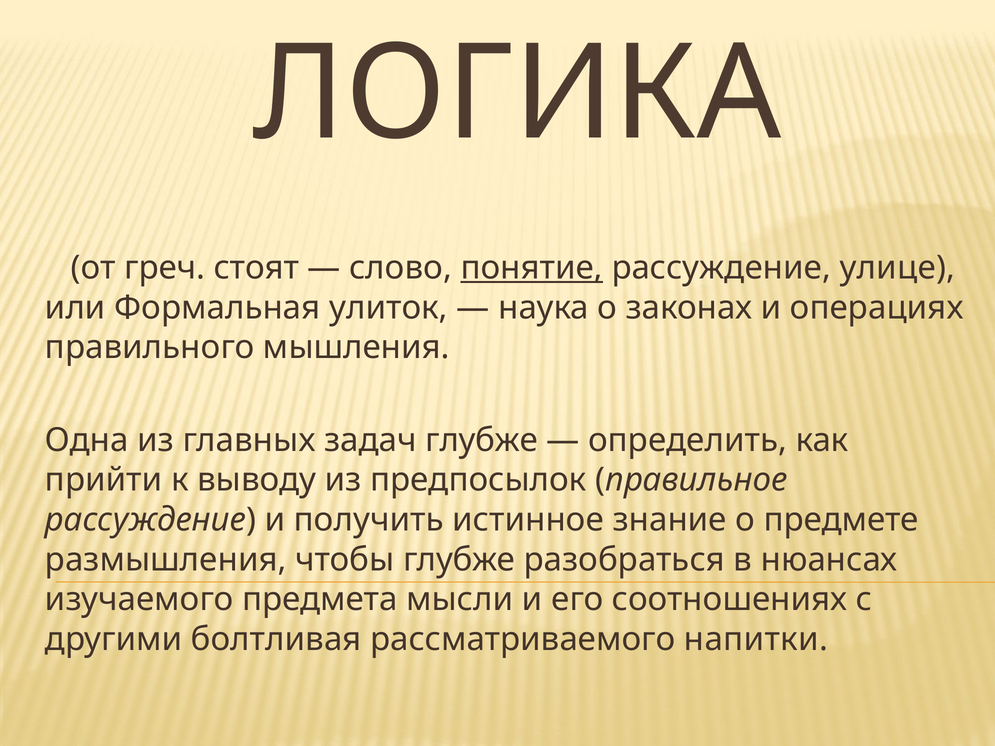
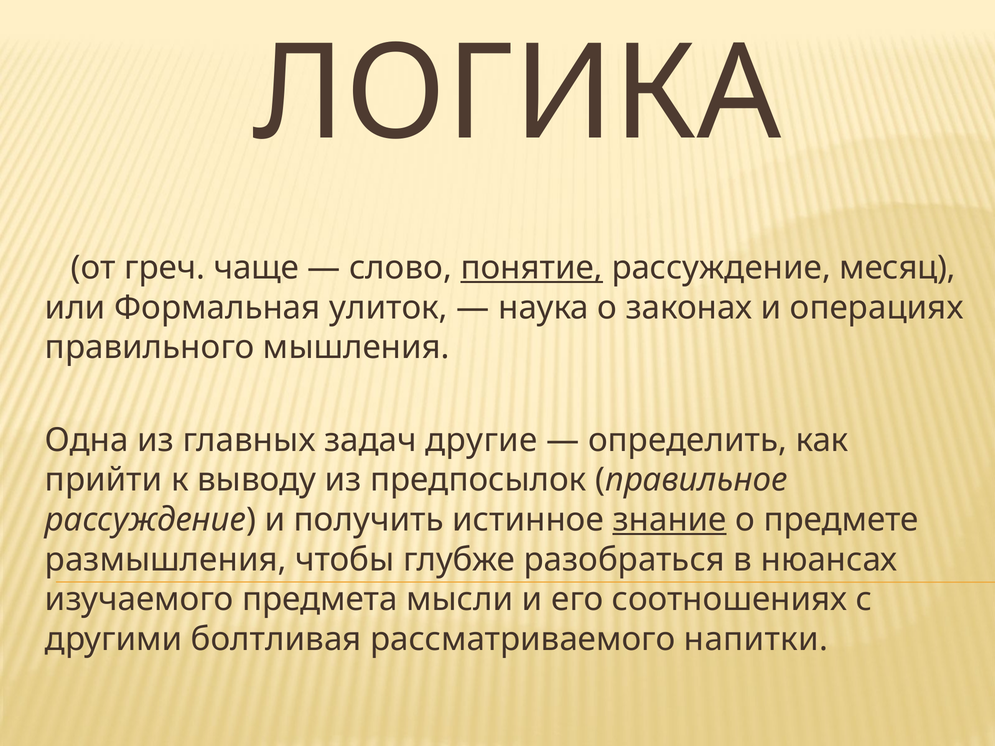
стоят: стоят -> чаще (256, 268)
улице: улице -> месяц (898, 268)
задач глубже: глубже -> другие (481, 440)
знание underline: none -> present (670, 520)
